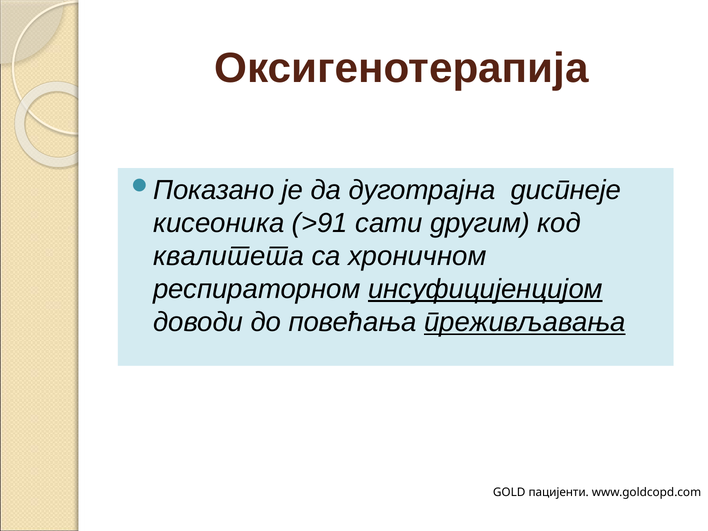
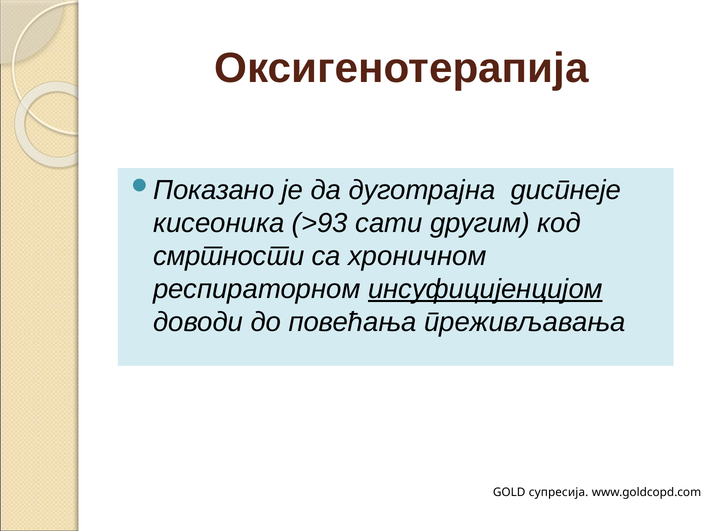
>91: >91 -> >93 (320, 223)
квалитета: квалитета -> смртности (229, 256)
преживљавања underline: present -> none (525, 322)
пацијенти: пацијенти -> супресија (559, 492)
